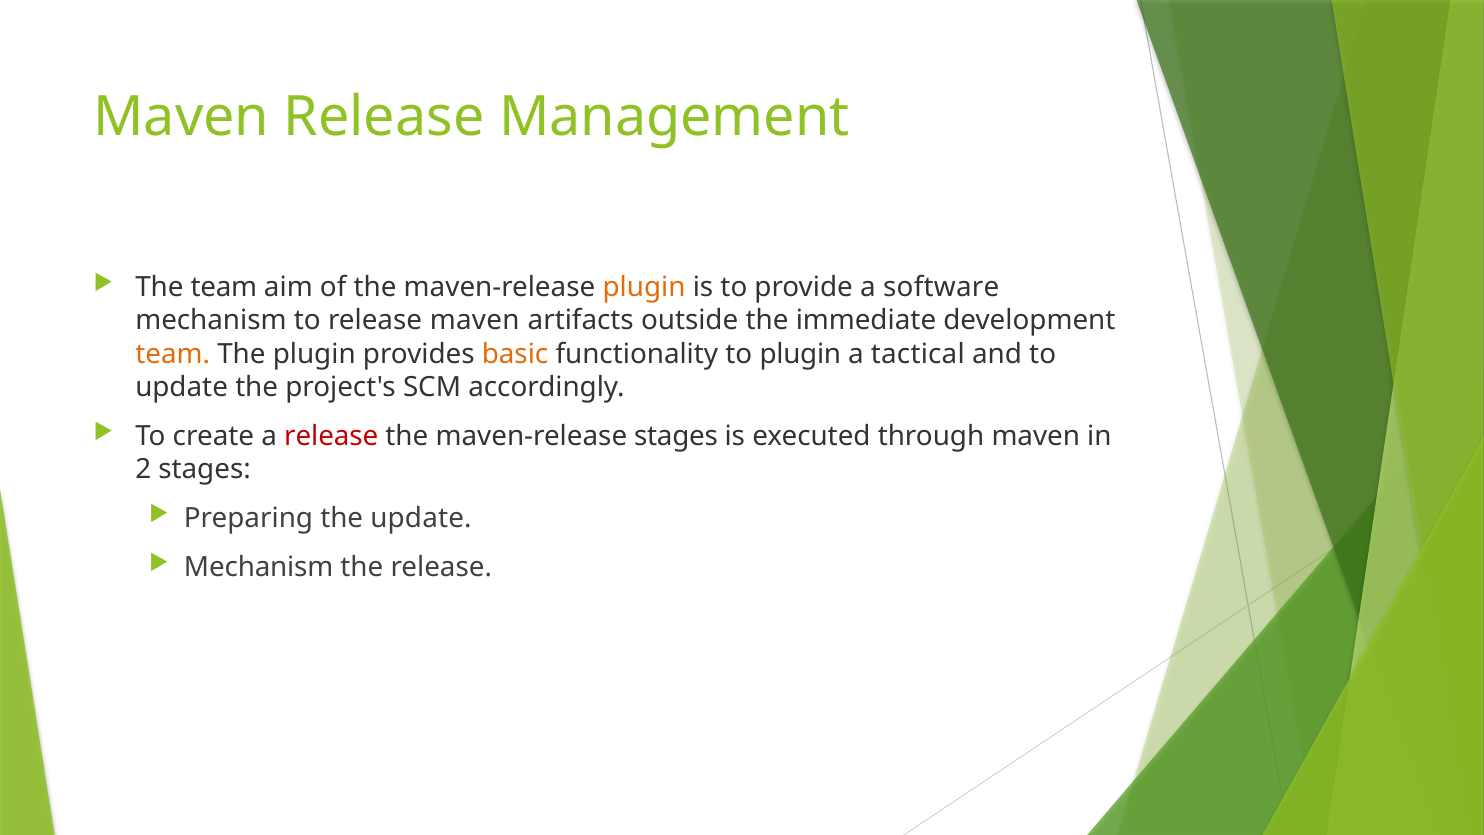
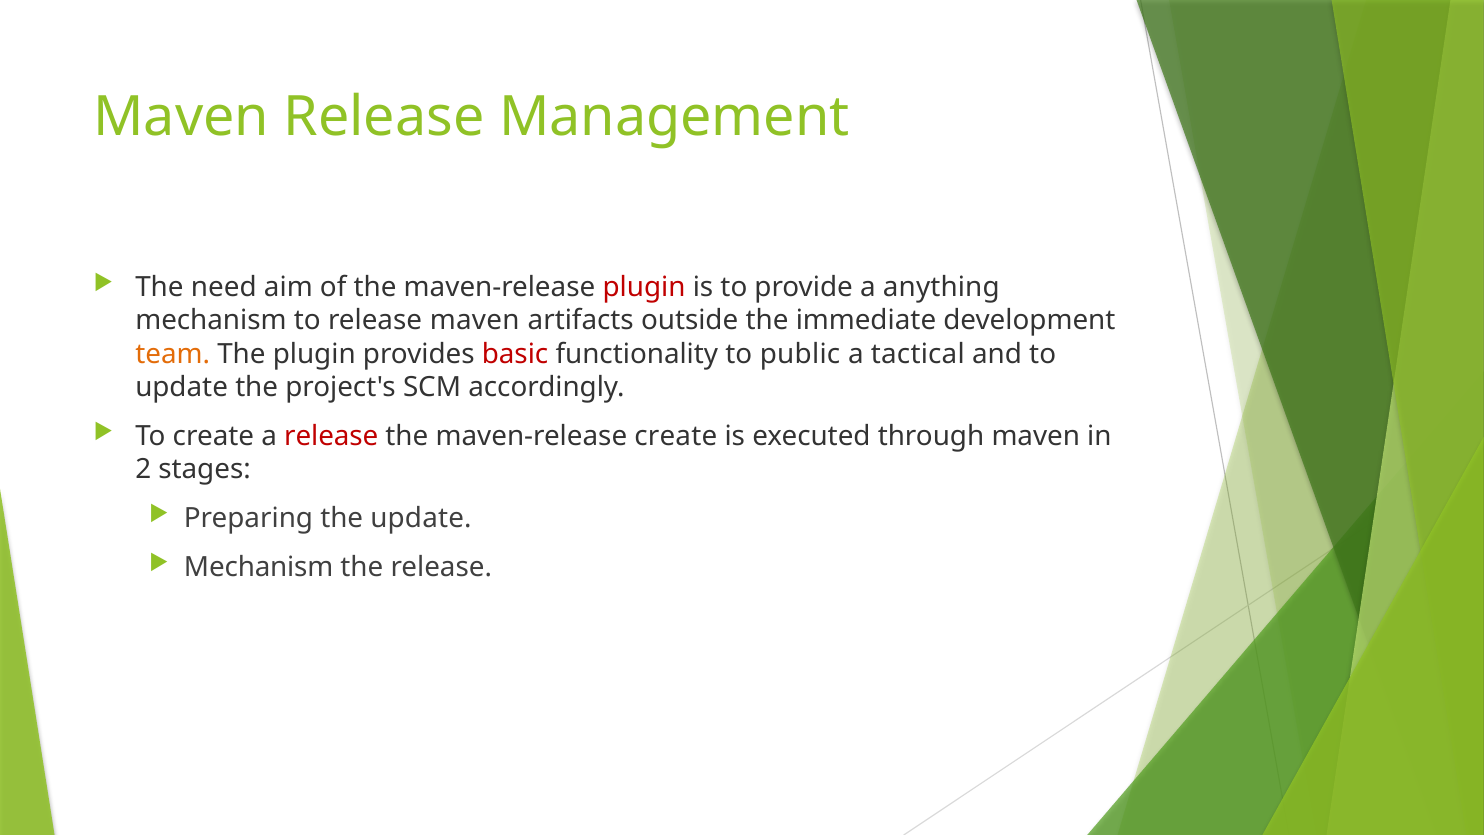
The team: team -> need (224, 287)
plugin colour: orange -> red (644, 287)
software: software -> anything (941, 287)
basic colour: orange -> red (515, 354)
to plugin: plugin -> public (800, 354)
maven-release stages: stages -> create (676, 436)
